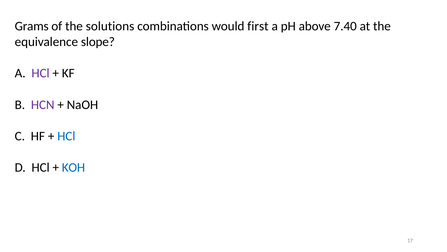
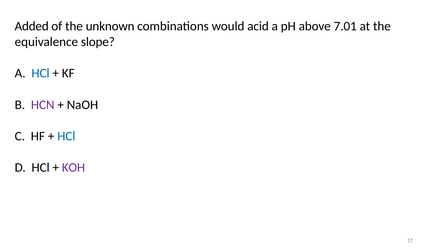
Grams: Grams -> Added (32, 26)
solutions: solutions -> unknown (110, 26)
first: first -> acid (258, 26)
7.40: 7.40 -> 7.01 (345, 26)
HCl colour: purple -> blue (40, 73)
KOH colour: blue -> purple (73, 167)
